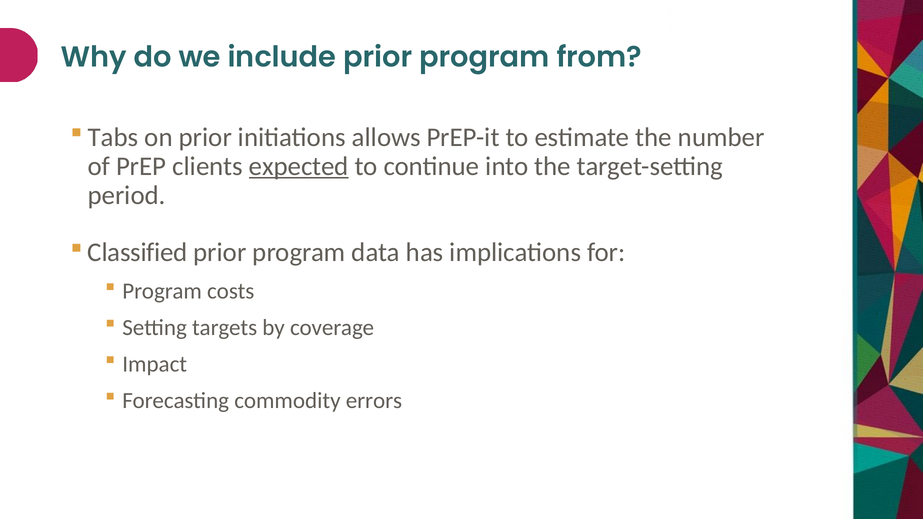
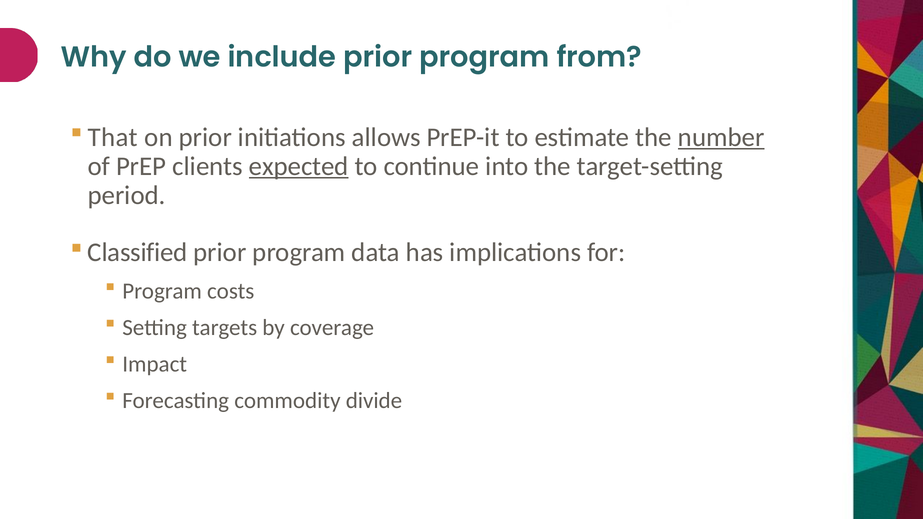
Tabs: Tabs -> That (113, 137)
number underline: none -> present (721, 137)
errors: errors -> divide (374, 401)
